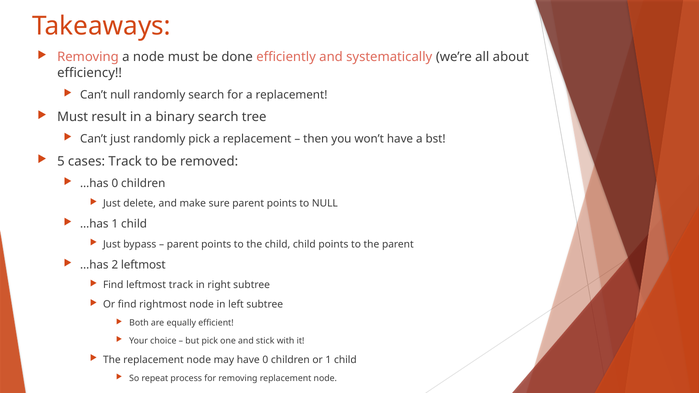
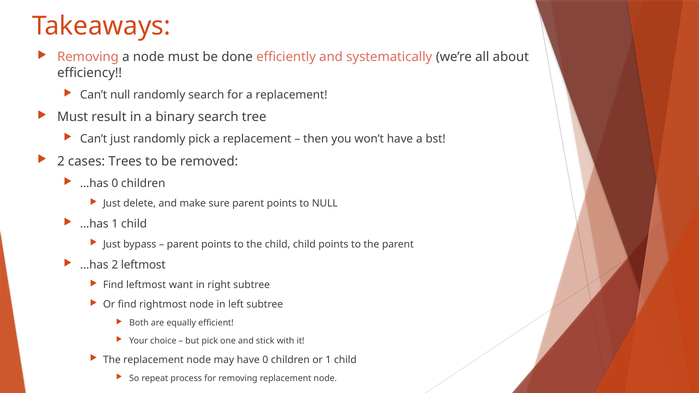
5: 5 -> 2 (61, 161)
cases Track: Track -> Trees (125, 161)
leftmost track: track -> want (181, 285)
